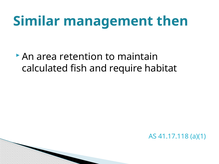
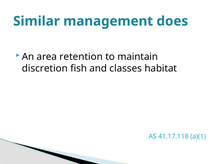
then: then -> does (172, 21)
calculated: calculated -> discretion (45, 69)
require: require -> classes (126, 69)
